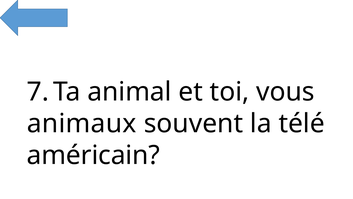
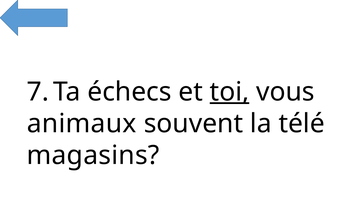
animal: animal -> échecs (129, 92)
toi underline: none -> present (229, 92)
américain: américain -> magasins (93, 155)
